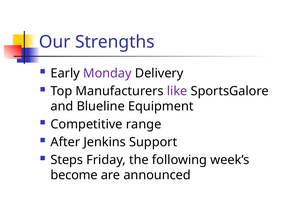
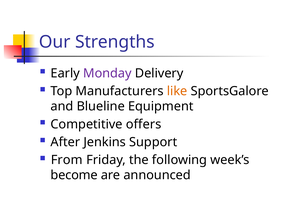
like colour: purple -> orange (177, 91)
range: range -> offers (144, 124)
Steps: Steps -> From (67, 160)
